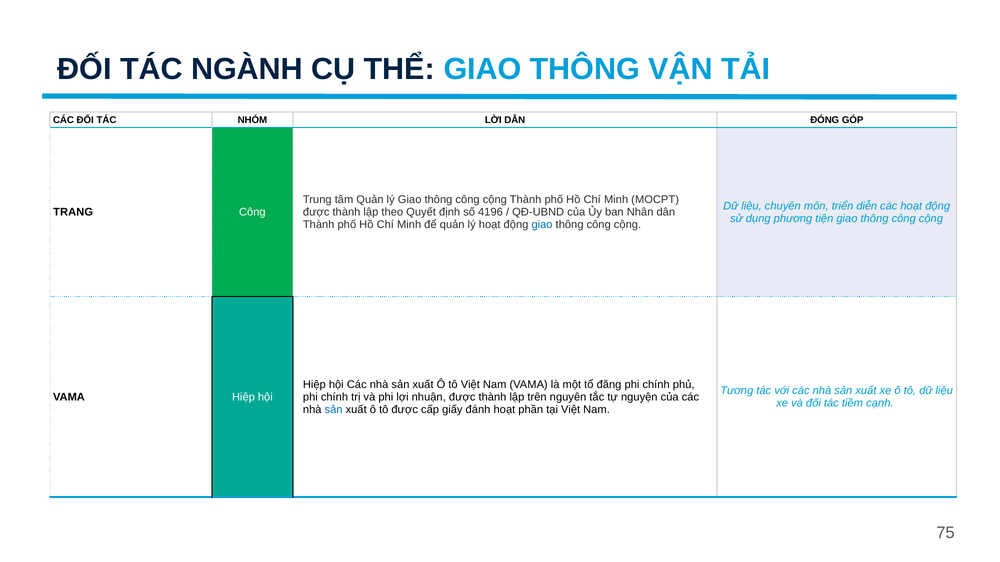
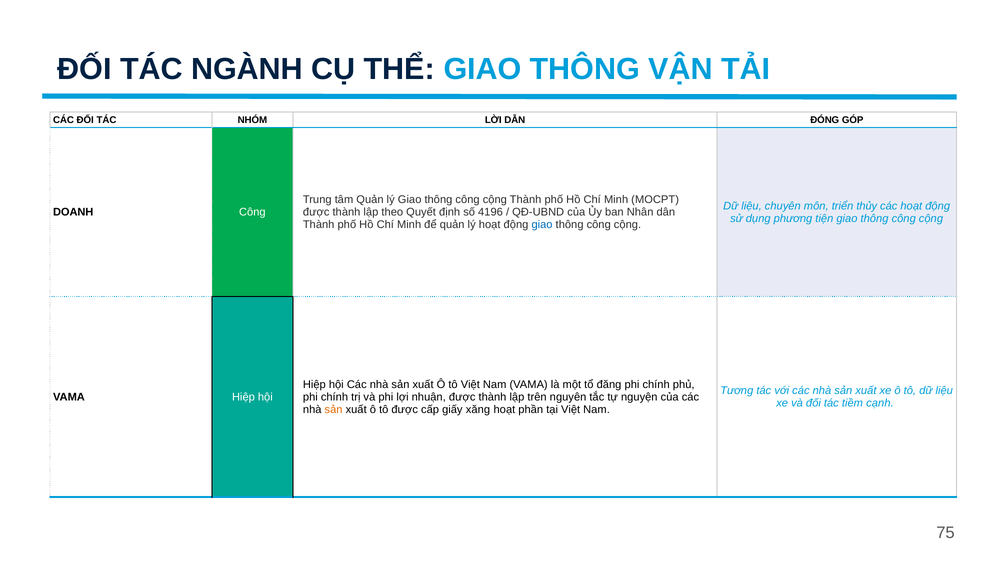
diễn: diễn -> thủy (867, 206)
TRANG: TRANG -> DOANH (73, 212)
sản colour: blue -> orange (334, 410)
đánh: đánh -> xăng (478, 410)
